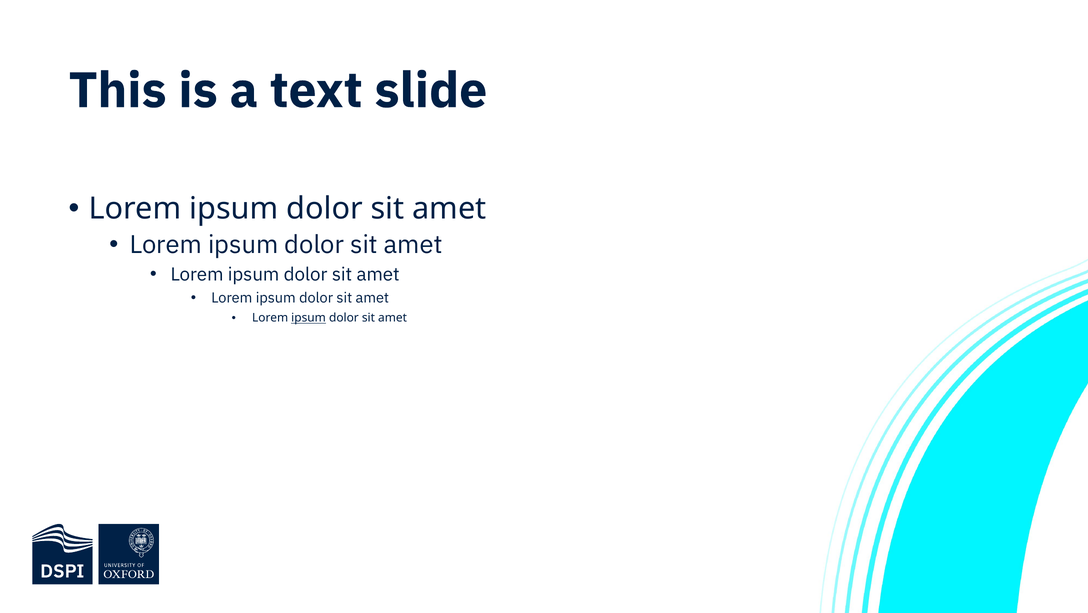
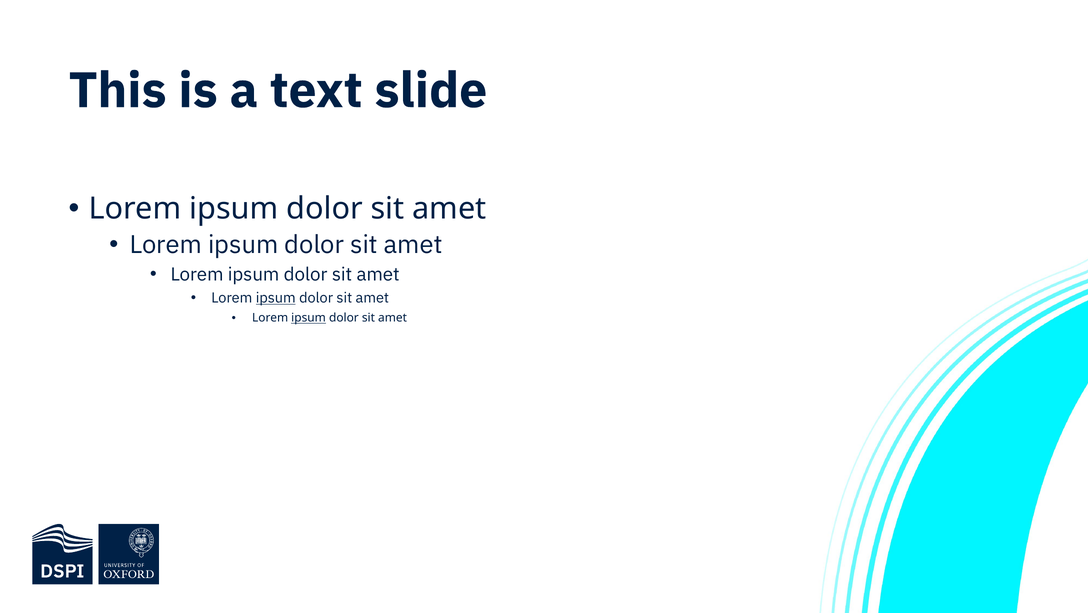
ipsum underline: none -> present (276, 298)
